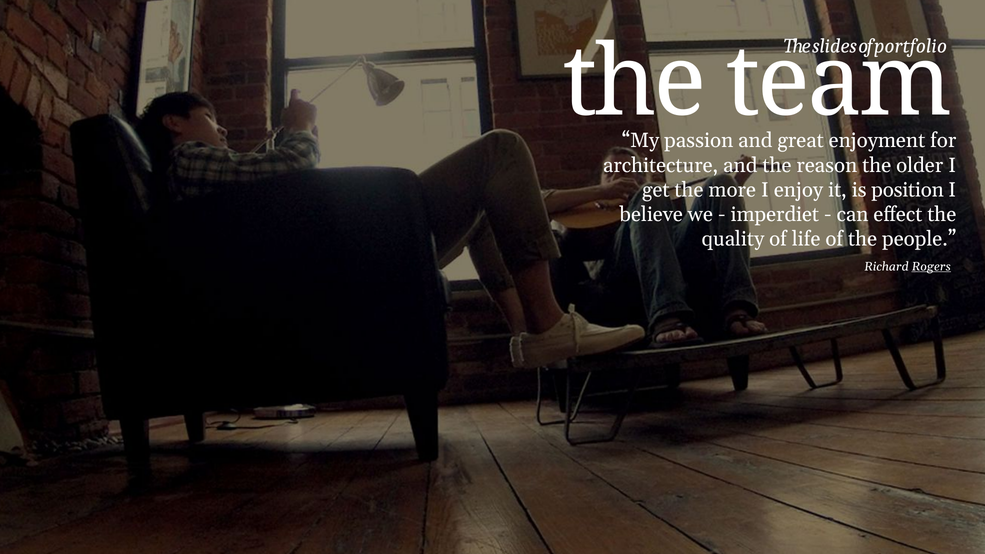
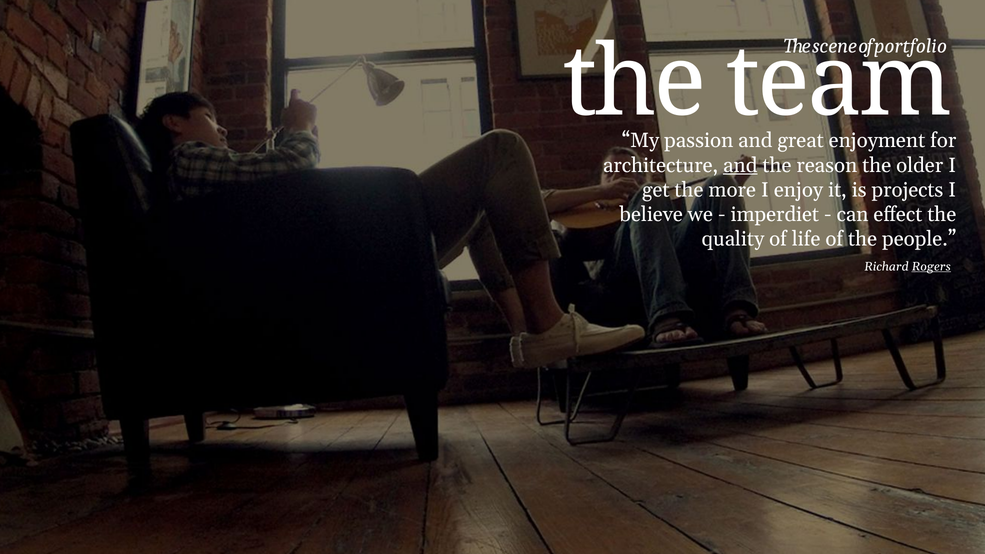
slides: slides -> scene (835, 46)
and underline: none -> present (740, 165)
position: position -> projects (907, 190)
